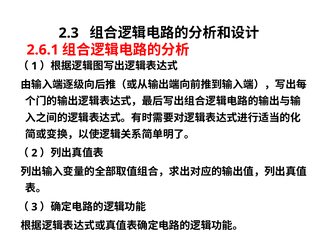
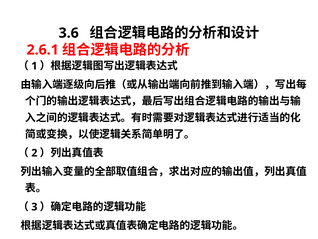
2.3: 2.3 -> 3.6 (69, 33)
